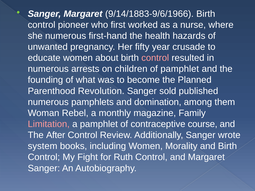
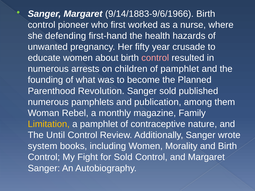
she numerous: numerous -> defending (66, 36)
domination: domination -> publication (158, 102)
Limitation colour: pink -> yellow (49, 124)
course: course -> nature (203, 124)
After: After -> Until (56, 135)
for Ruth: Ruth -> Sold (123, 157)
